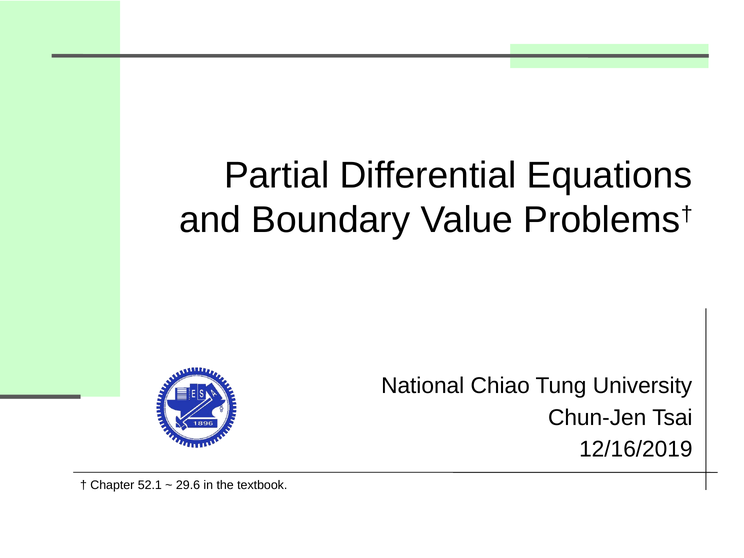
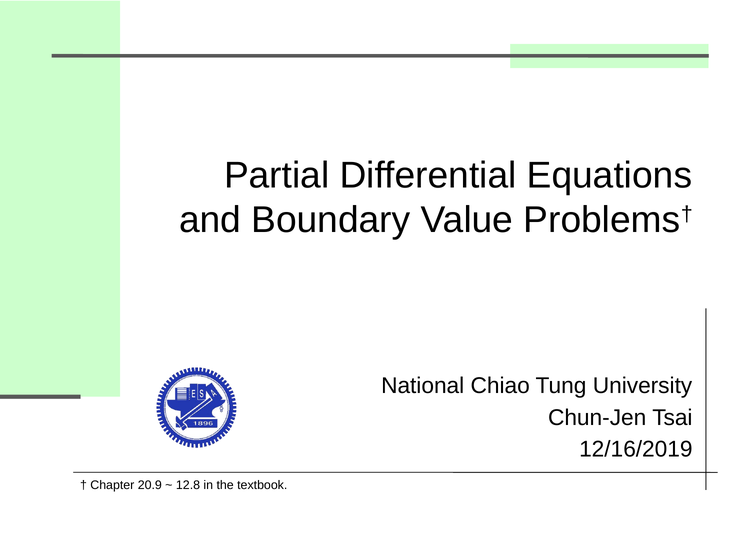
52.1: 52.1 -> 20.9 (150, 485)
29.6: 29.6 -> 12.8 (188, 485)
